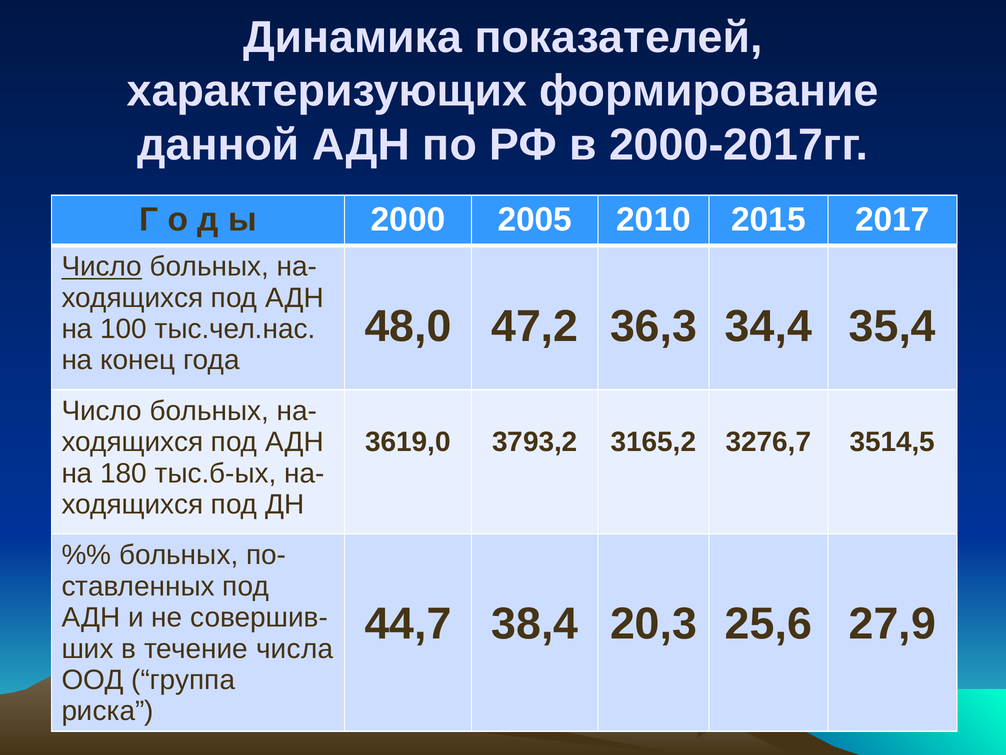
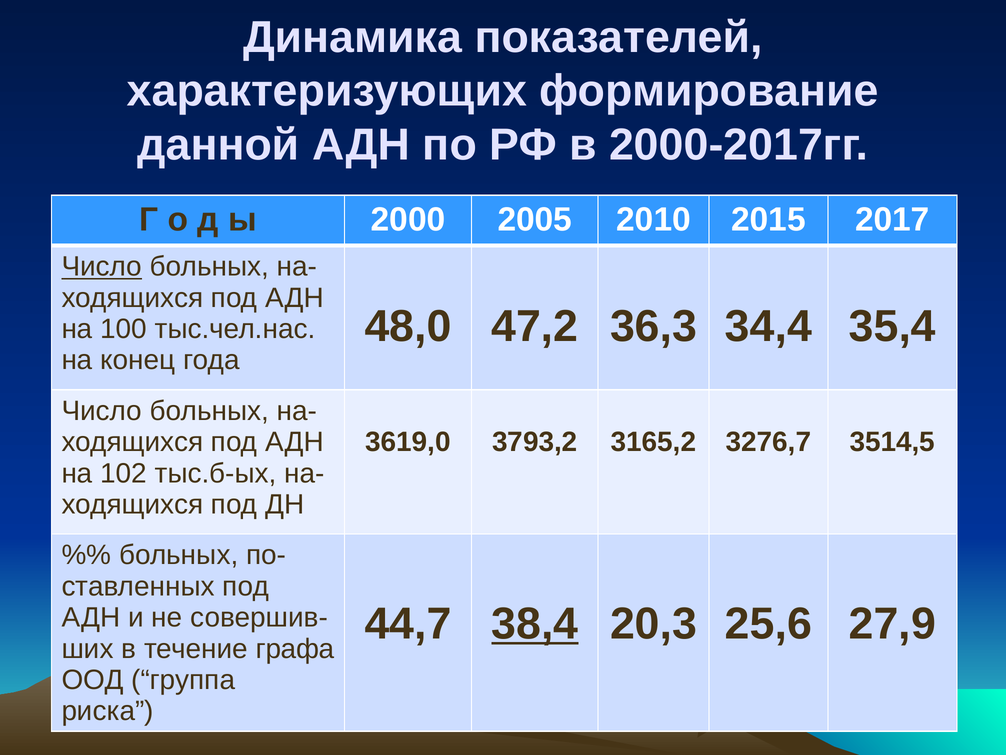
180: 180 -> 102 (124, 473)
38,4 underline: none -> present (535, 624)
числа: числа -> графа (295, 648)
